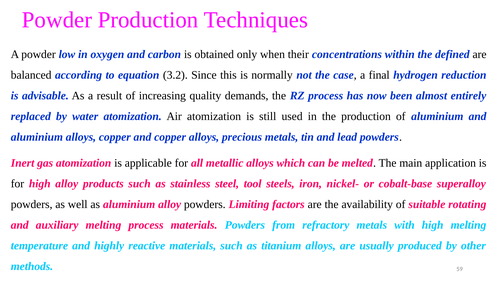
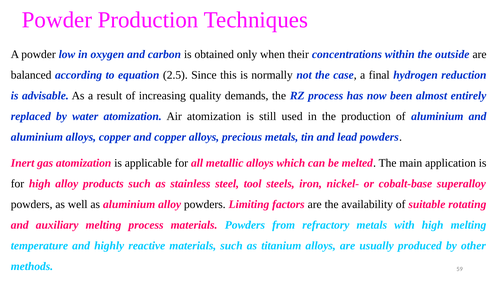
defined: defined -> outside (452, 54)
3.2: 3.2 -> 2.5 (175, 75)
